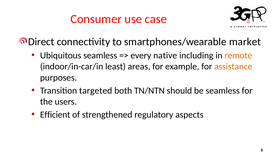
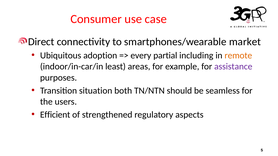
Ubiquitous seamless: seamless -> adoption (100, 56)
native: native -> partial (165, 56)
assistance colour: orange -> purple (233, 67)
targeted: targeted -> situation (96, 91)
